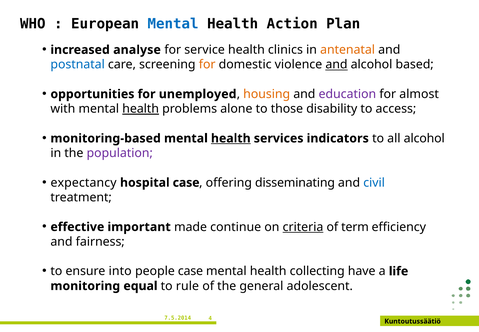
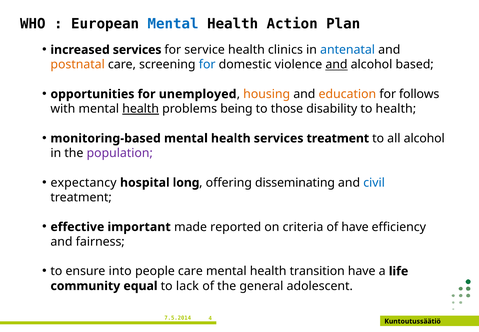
increased analyse: analyse -> services (137, 50)
antenatal colour: orange -> blue (348, 50)
postnatal colour: blue -> orange (78, 65)
for colour: orange -> blue (207, 65)
education colour: purple -> orange (347, 94)
almost: almost -> follows (419, 94)
alone: alone -> being (236, 109)
to access: access -> health (396, 109)
health underline: present -> none (231, 138)
services indicators: indicators -> treatment (338, 138)
hospital case: case -> long (186, 182)
continue: continue -> reported (236, 227)
criteria underline: present -> none (303, 227)
of term: term -> have (355, 227)
people case: case -> care (190, 271)
collecting: collecting -> transition (317, 271)
monitoring: monitoring -> community (85, 286)
rule: rule -> lack (187, 286)
